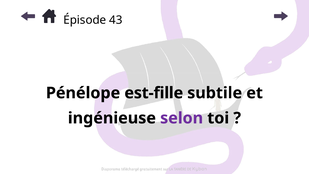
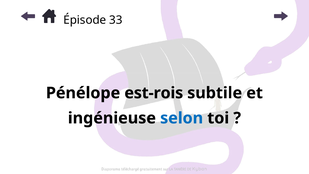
43: 43 -> 33 (116, 20)
est-fille: est-fille -> est-rois (154, 93)
selon colour: purple -> blue (182, 118)
